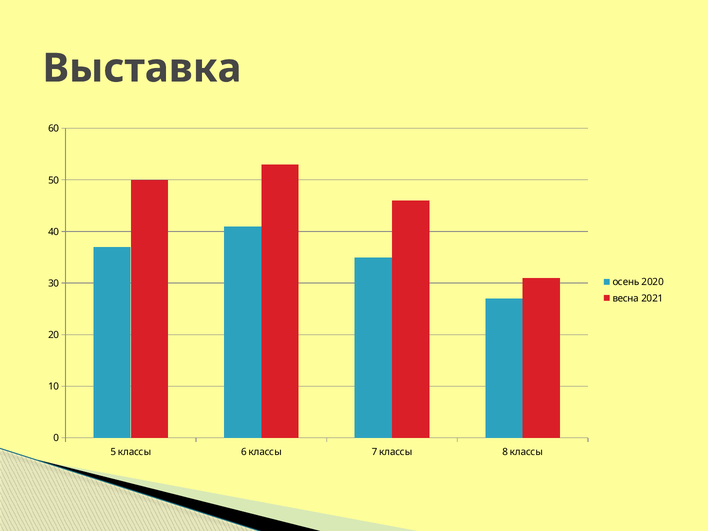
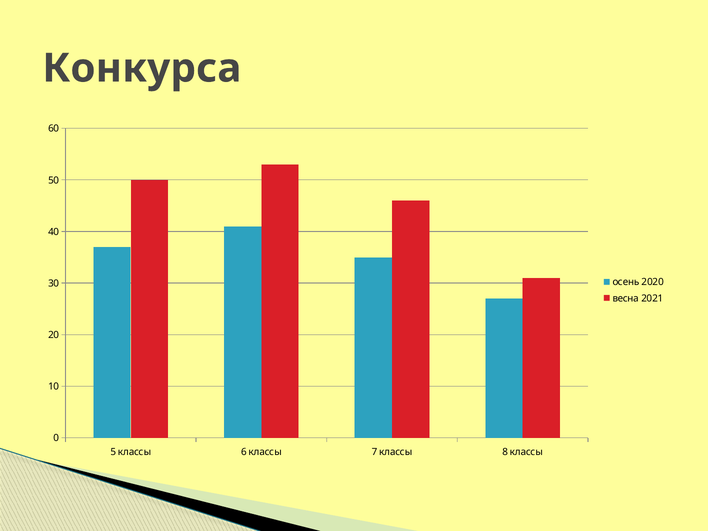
Выставка: Выставка -> Конкурса (142, 68)
